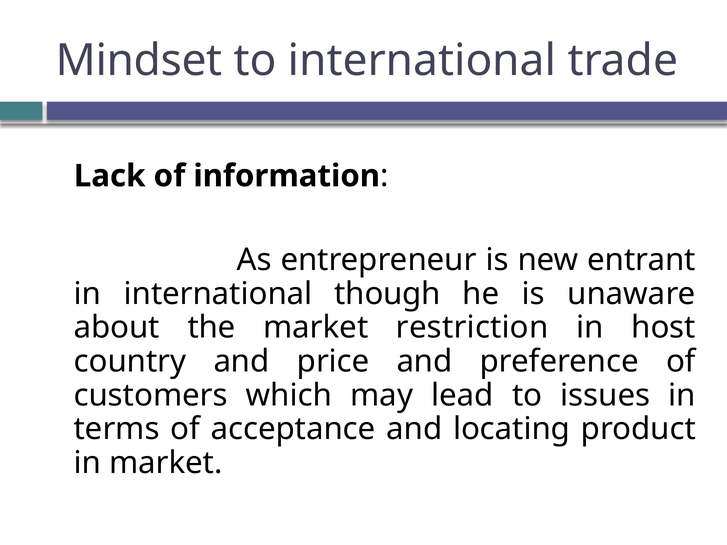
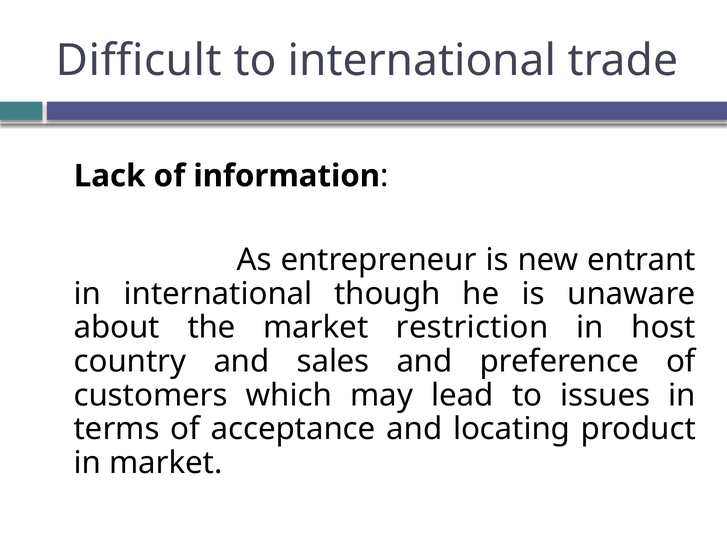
Mindset: Mindset -> Difficult (139, 61)
price: price -> sales (333, 362)
